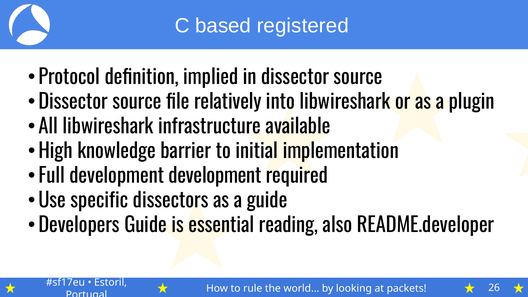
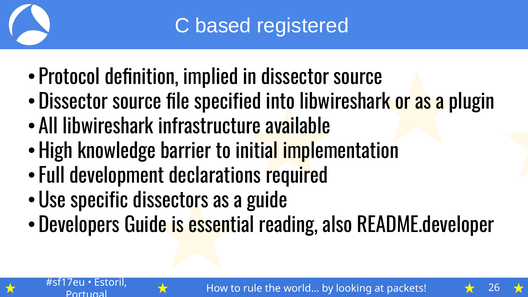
relatively: relatively -> specified (228, 102)
development development: development -> declarations (215, 176)
